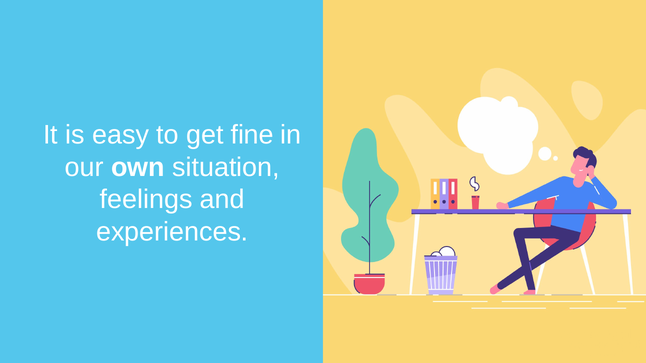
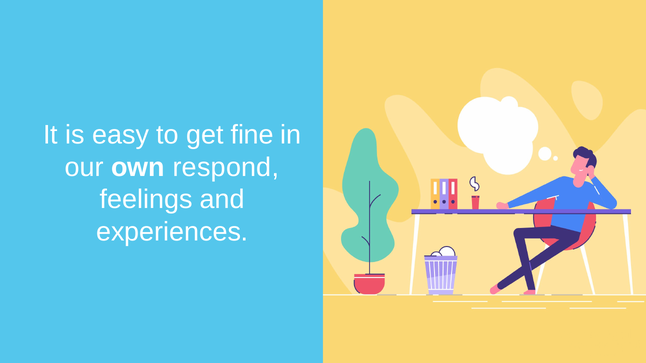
situation: situation -> respond (226, 167)
